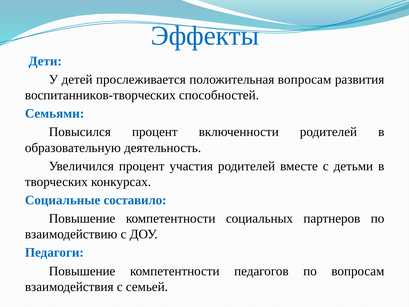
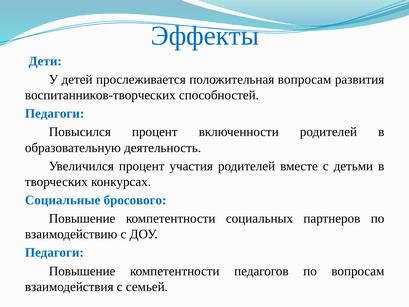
Семьями: Семьями -> Педагоги (55, 114)
составило: составило -> бросового (135, 200)
